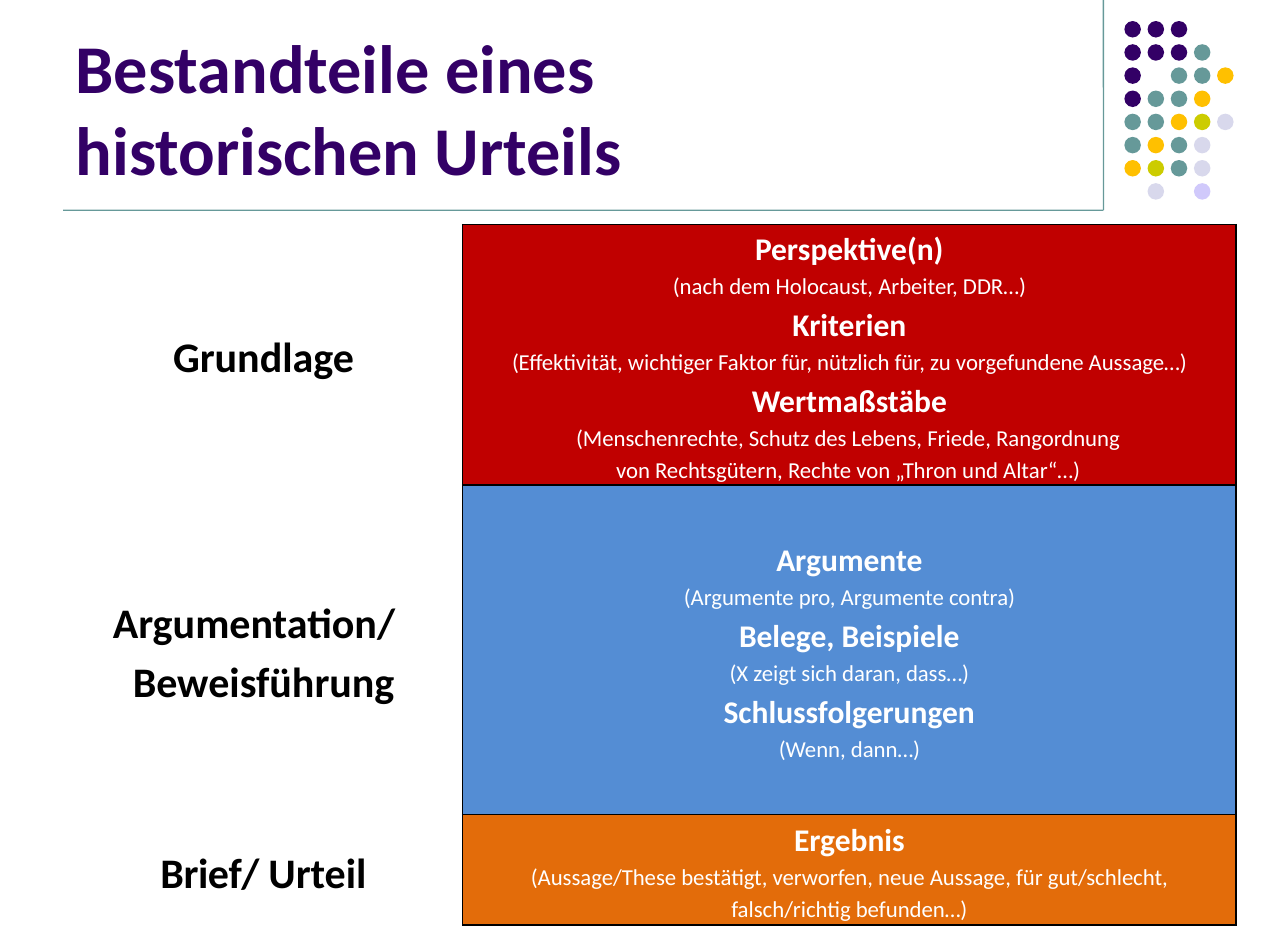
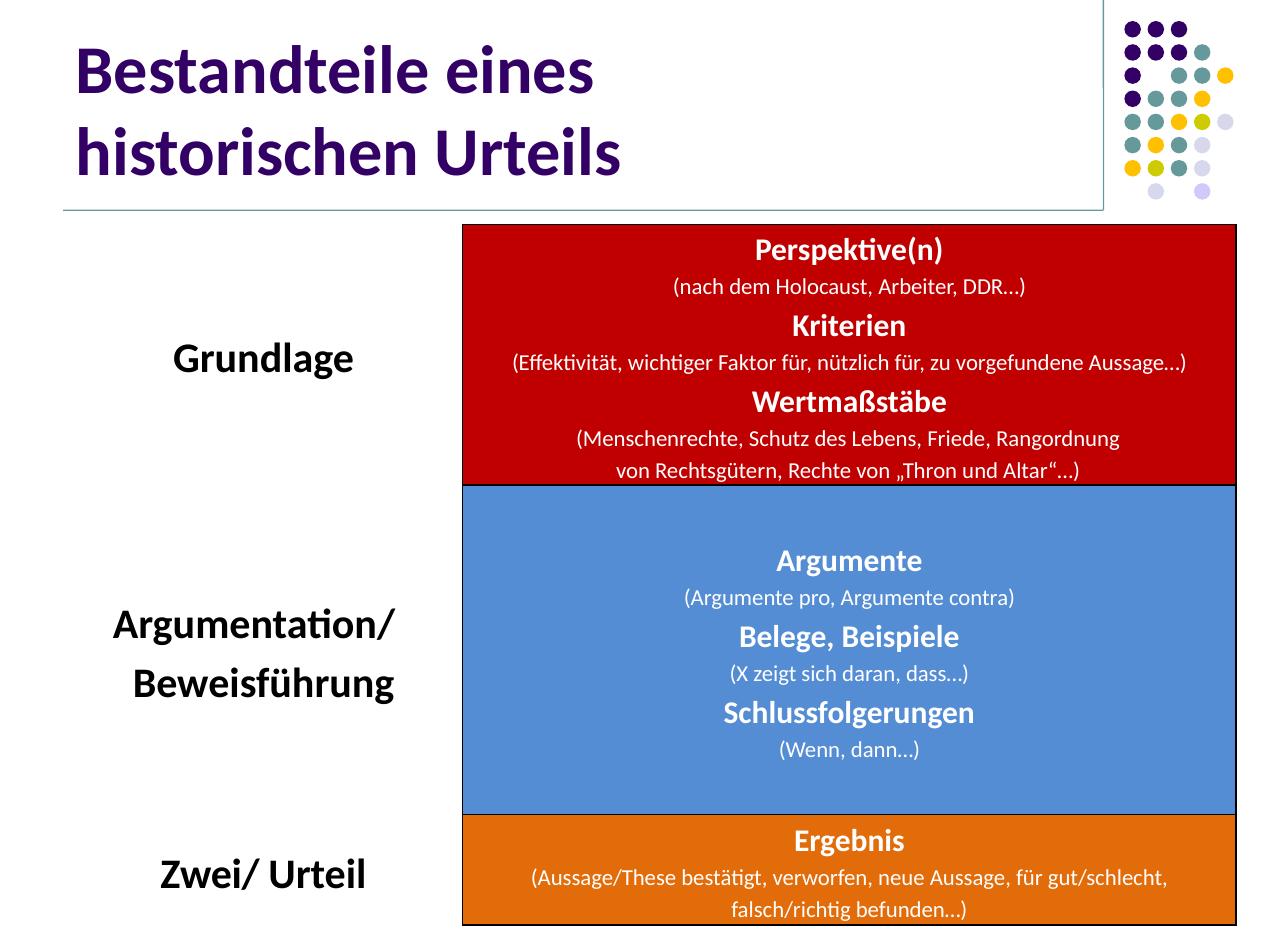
Brief/: Brief/ -> Zwei/ (210, 874)
